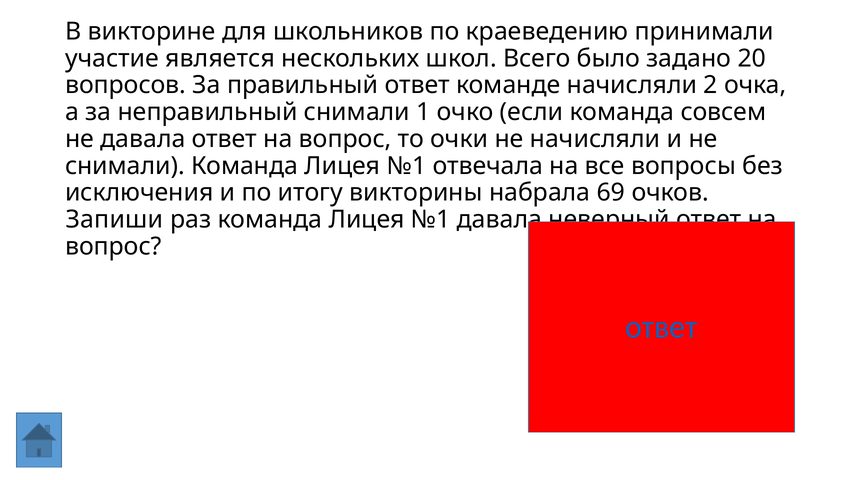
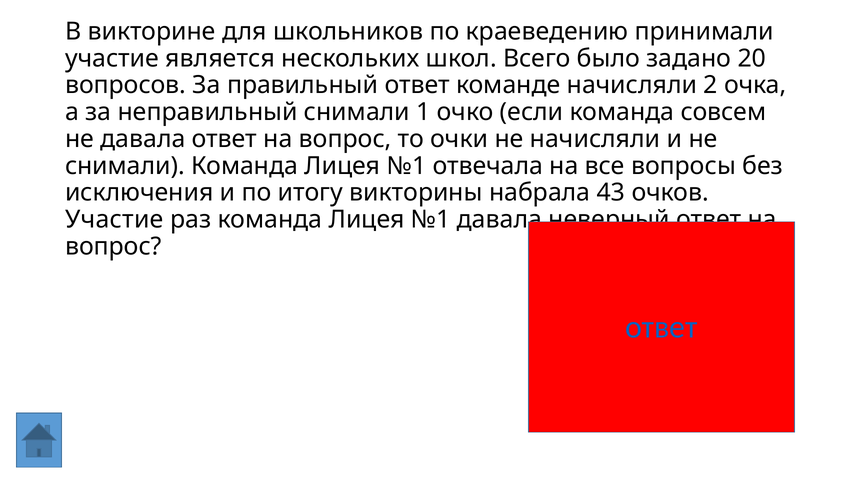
69: 69 -> 43 (611, 193)
Запиши: Запиши -> Участие (114, 220)
